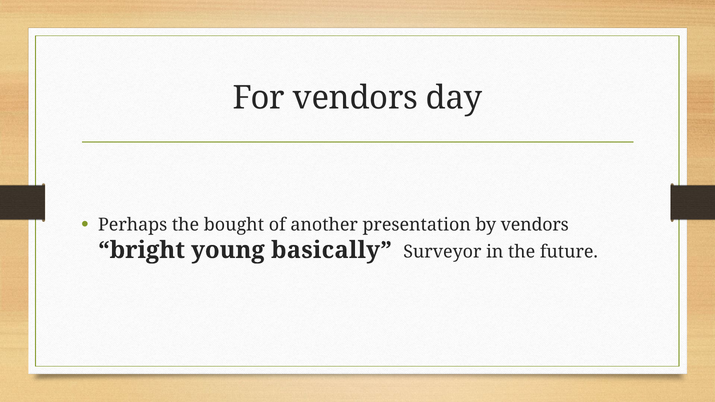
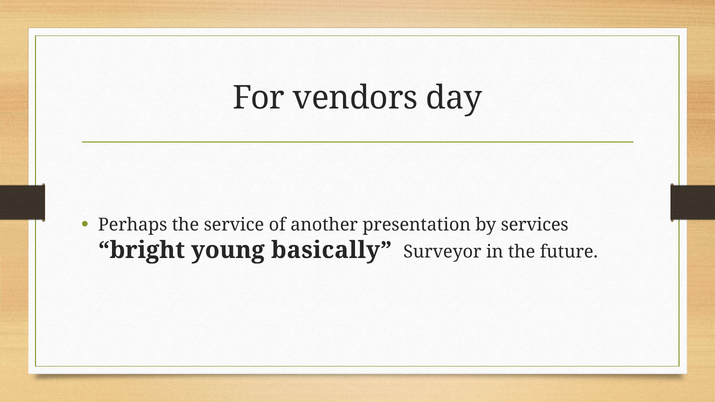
bought: bought -> service (234, 225)
by vendors: vendors -> services (535, 225)
